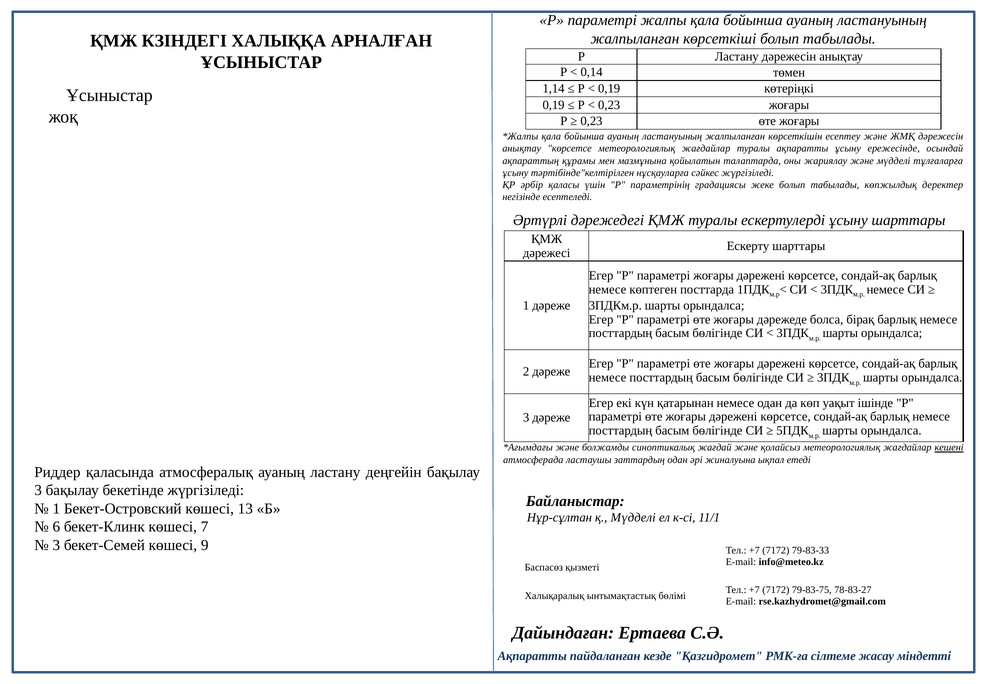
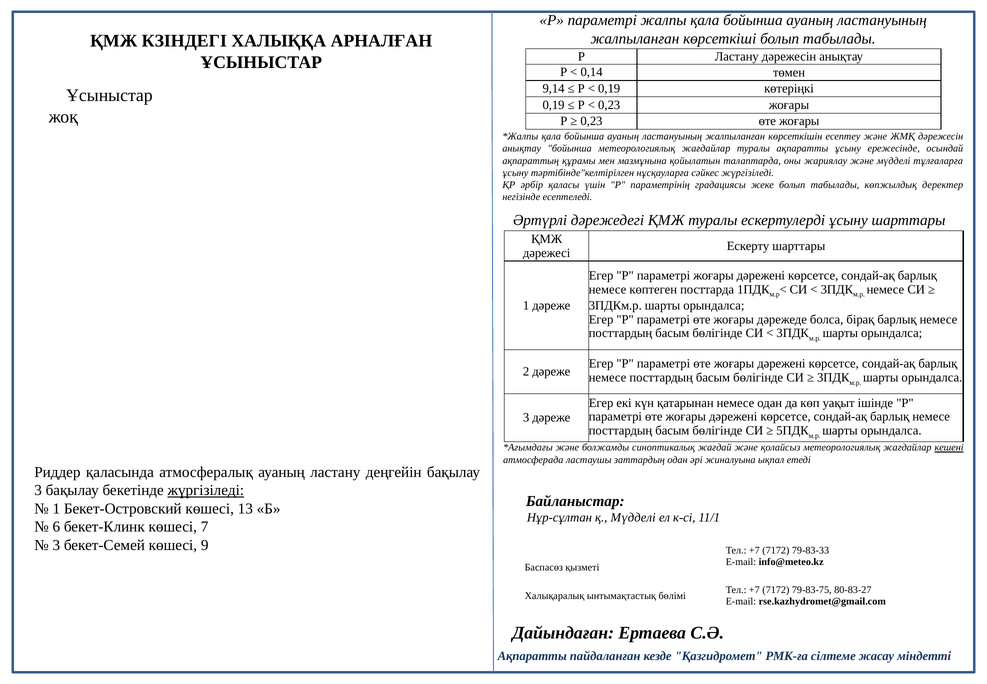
1,14: 1,14 -> 9,14 (554, 88)
анықтау көрсетсе: көрсетсе -> бойынша (570, 148)
жүргізіледі underline: none -> present (206, 490)
78-83-27: 78-83-27 -> 80-83-27 (853, 589)
